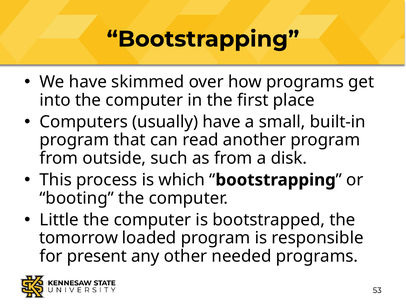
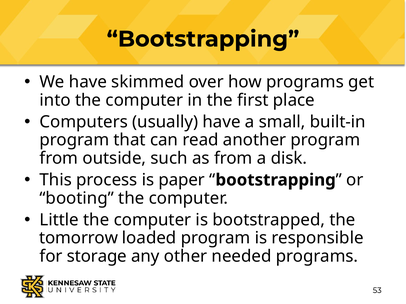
which: which -> paper (182, 180)
present: present -> storage (97, 257)
